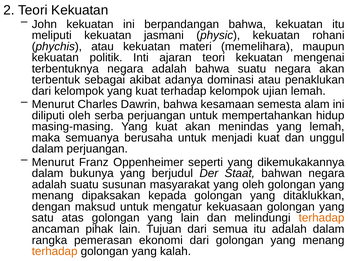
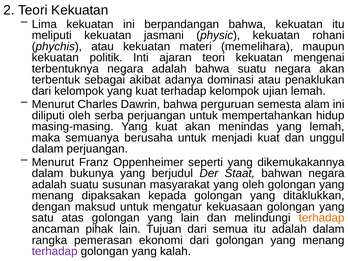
John: John -> Lima (44, 24)
kesamaan: kesamaan -> perguruan (227, 104)
terhadap colour: orange -> purple (55, 251)
